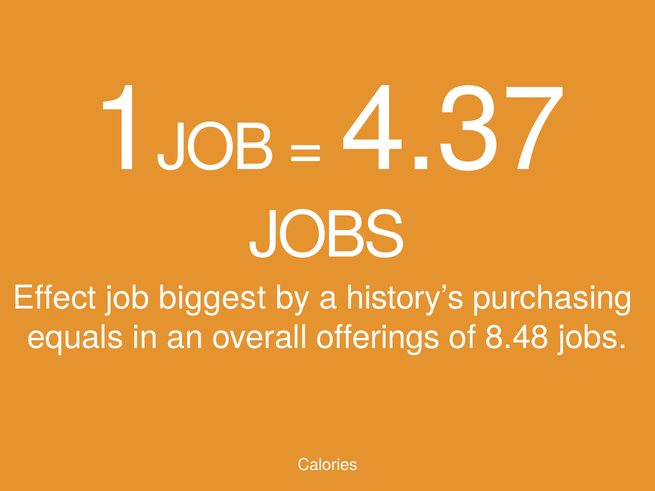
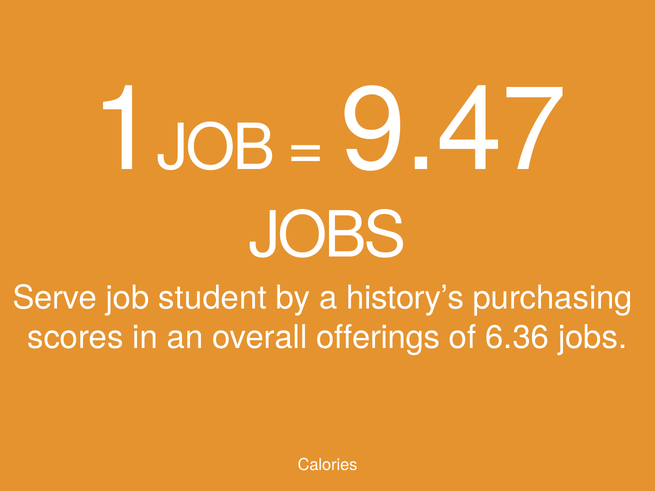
4.37: 4.37 -> 9.47 (454, 131)
Effect: Effect -> Serve (55, 298)
biggest: biggest -> student (213, 298)
equals: equals -> scores (75, 337)
8.48: 8.48 -> 6.36 (517, 337)
